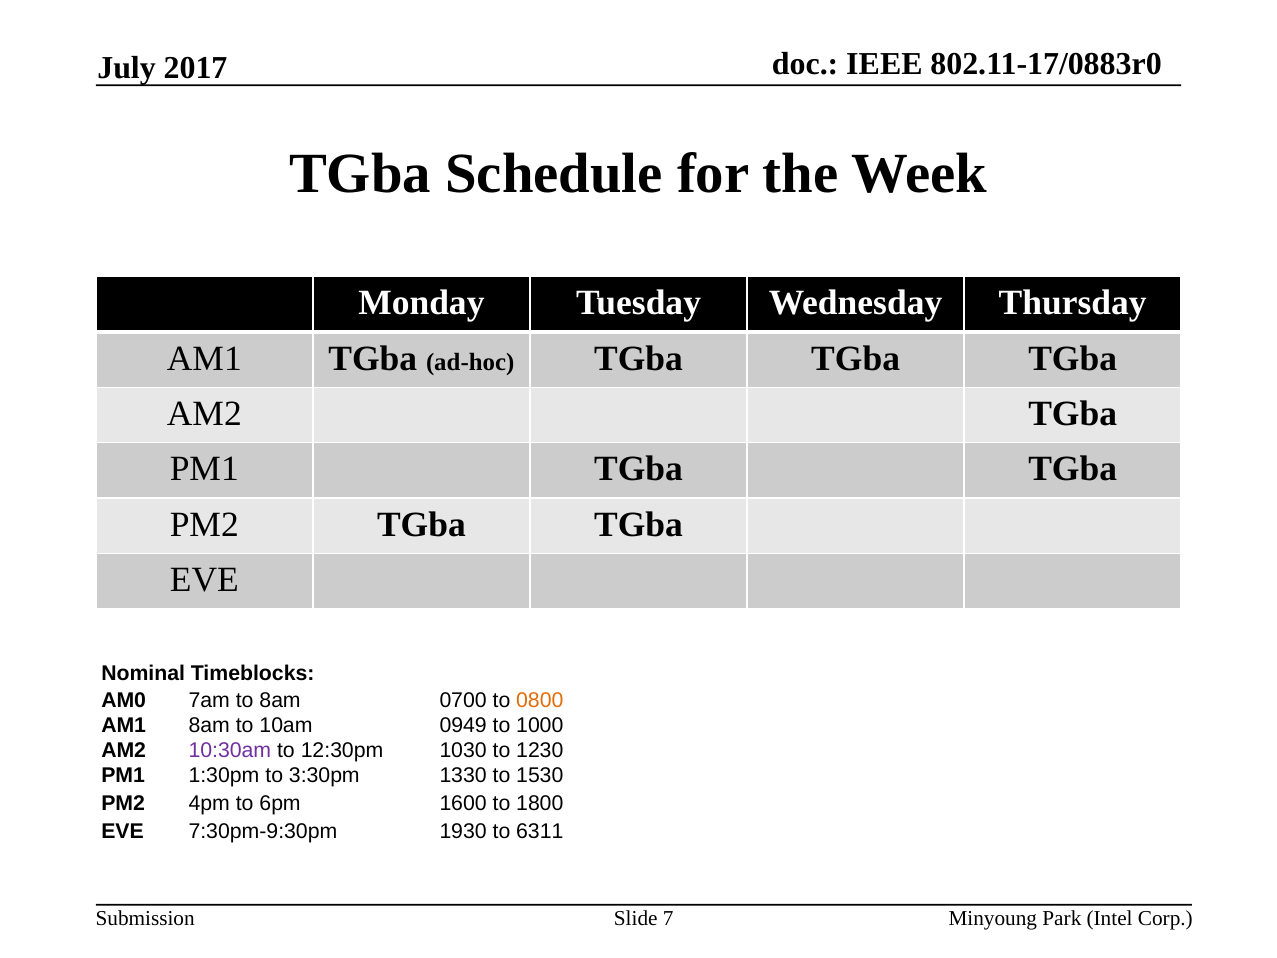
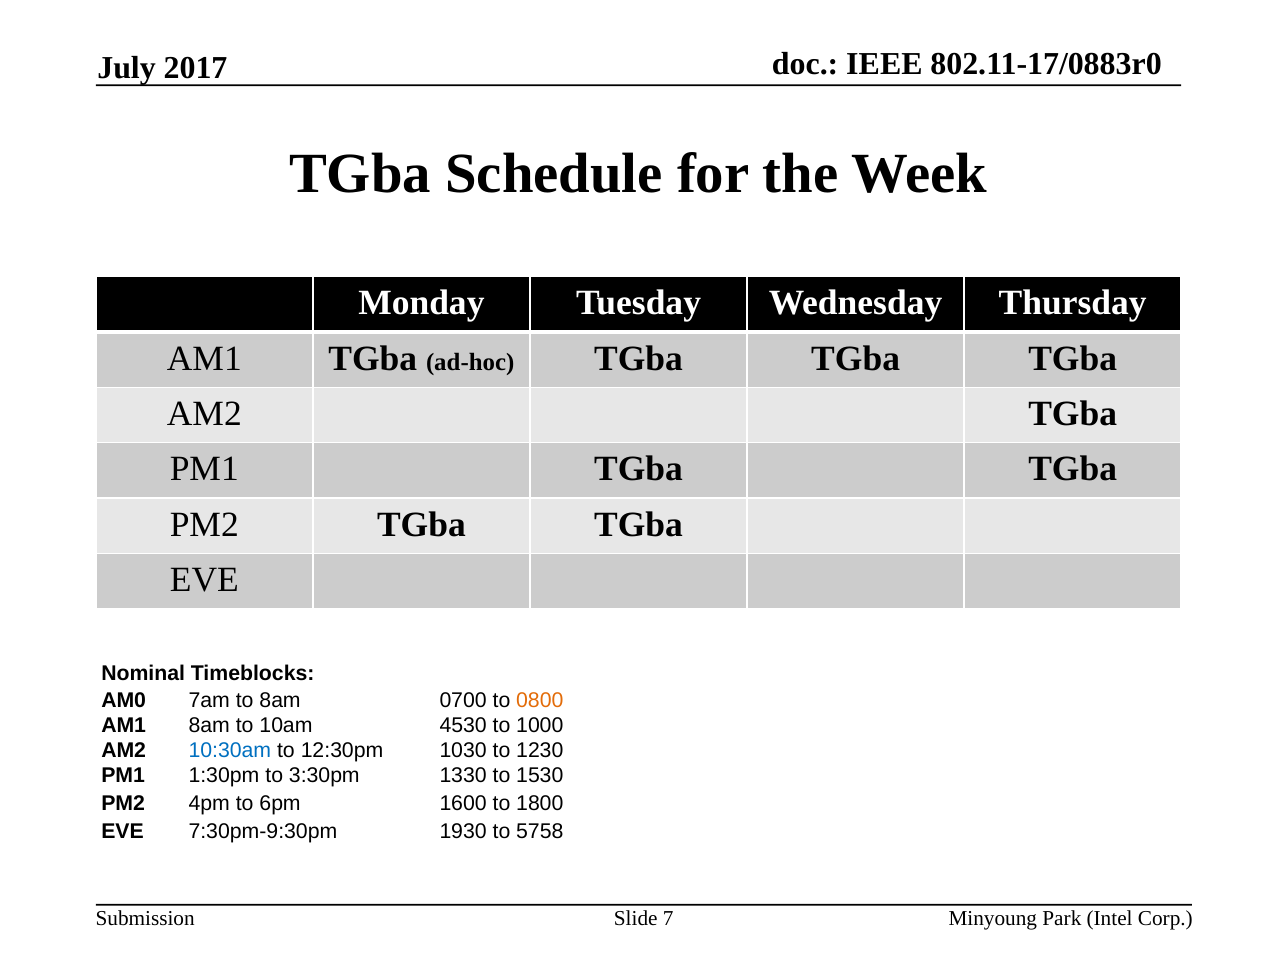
0949: 0949 -> 4530 (463, 725)
10:30am colour: purple -> blue (230, 750)
6311: 6311 -> 5758 (540, 831)
